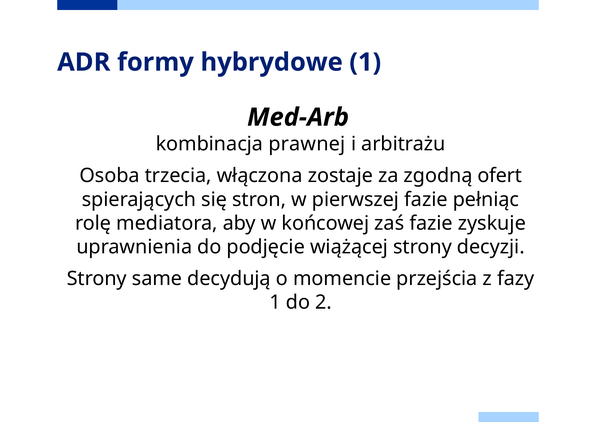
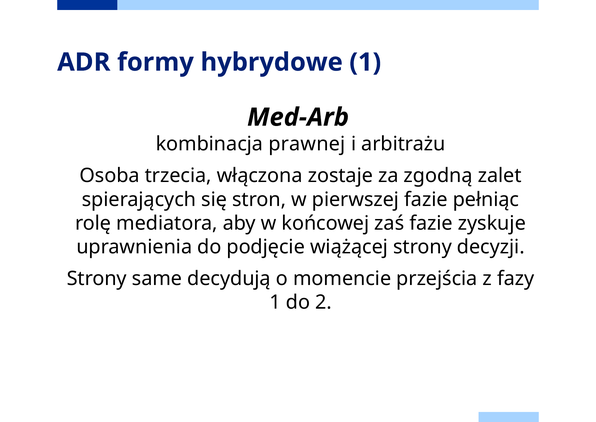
ofert: ofert -> zalet (500, 175)
